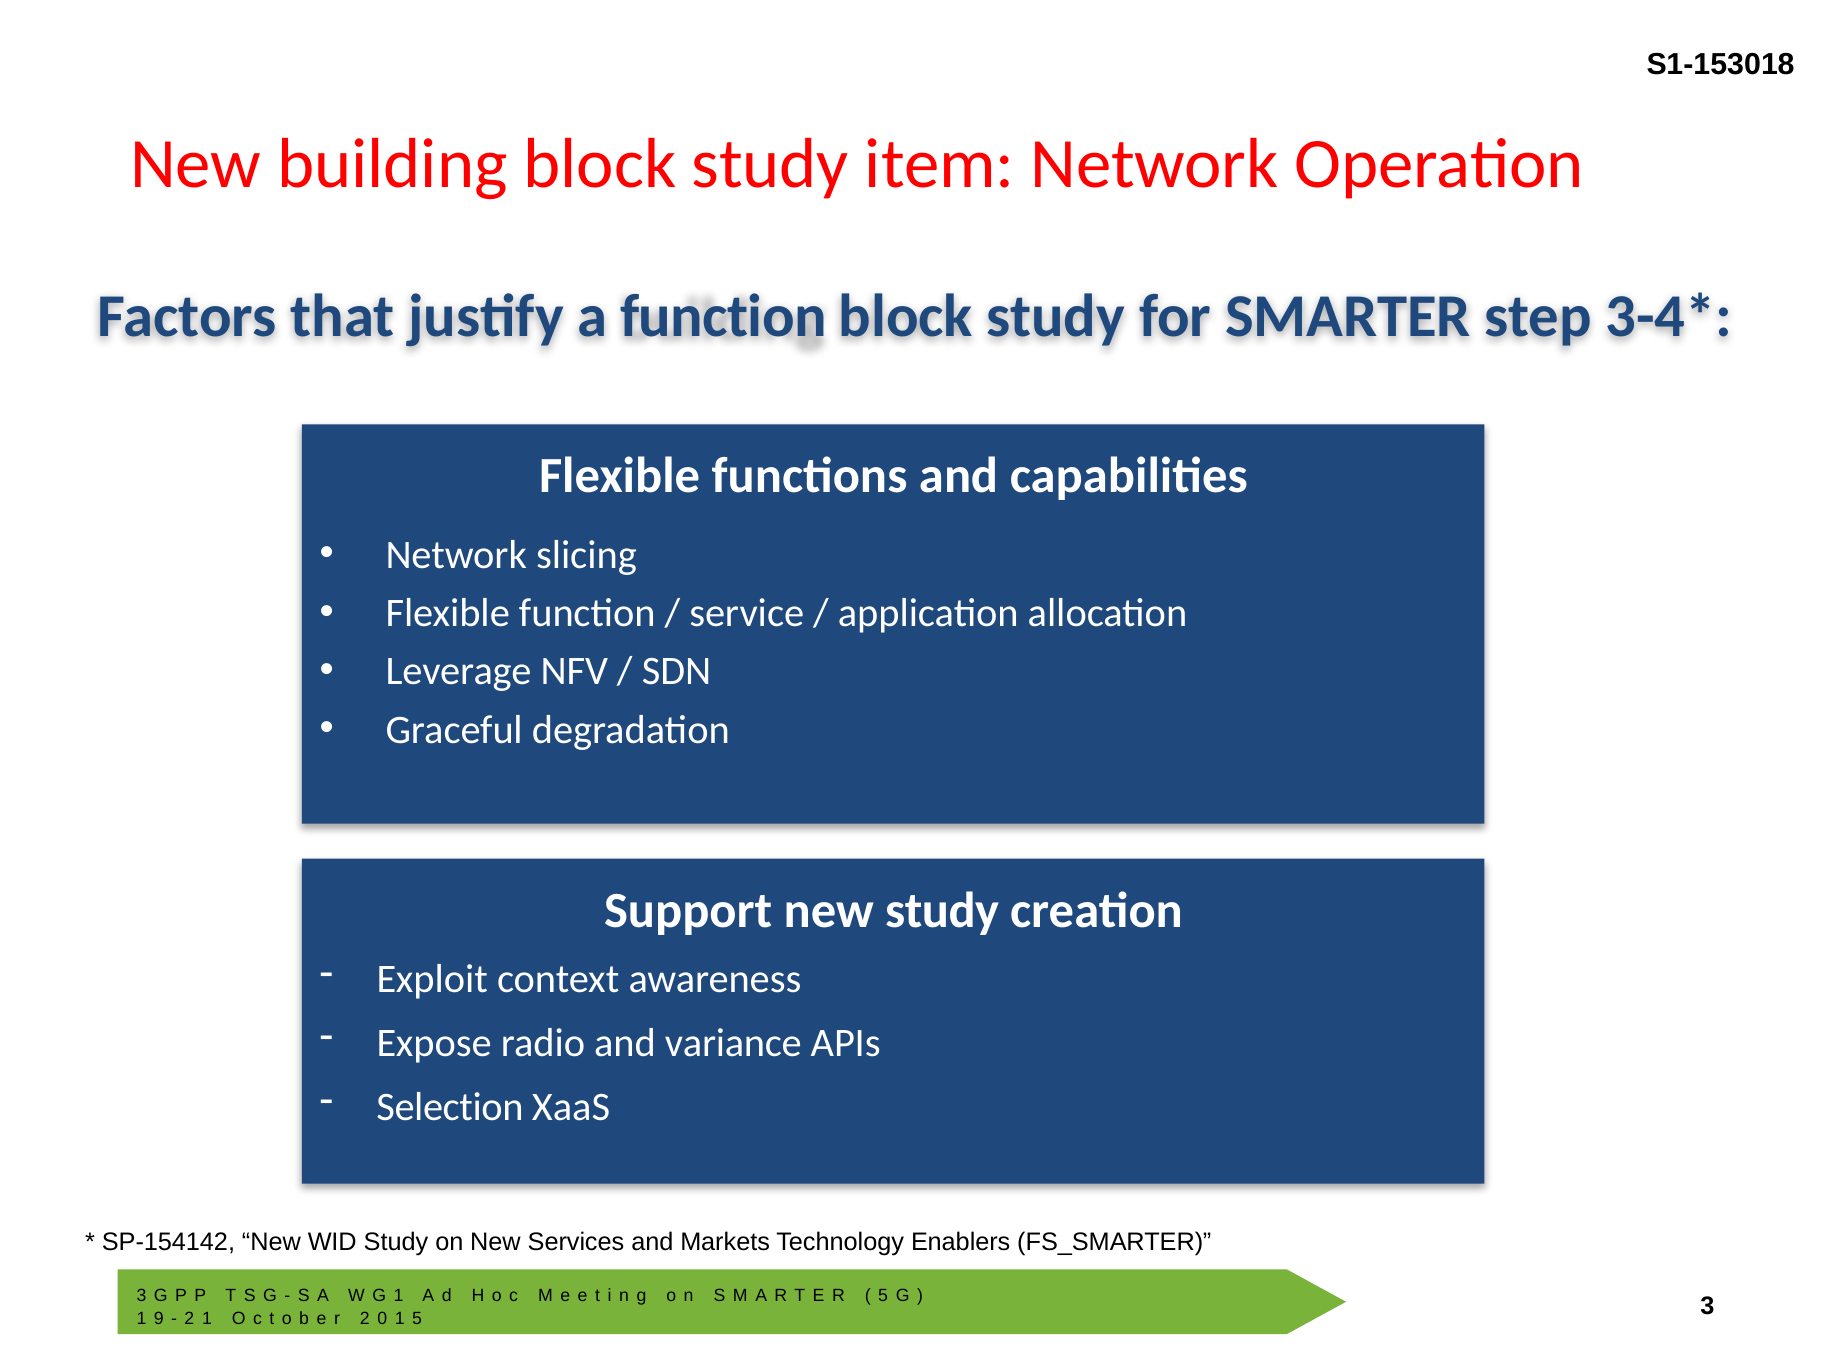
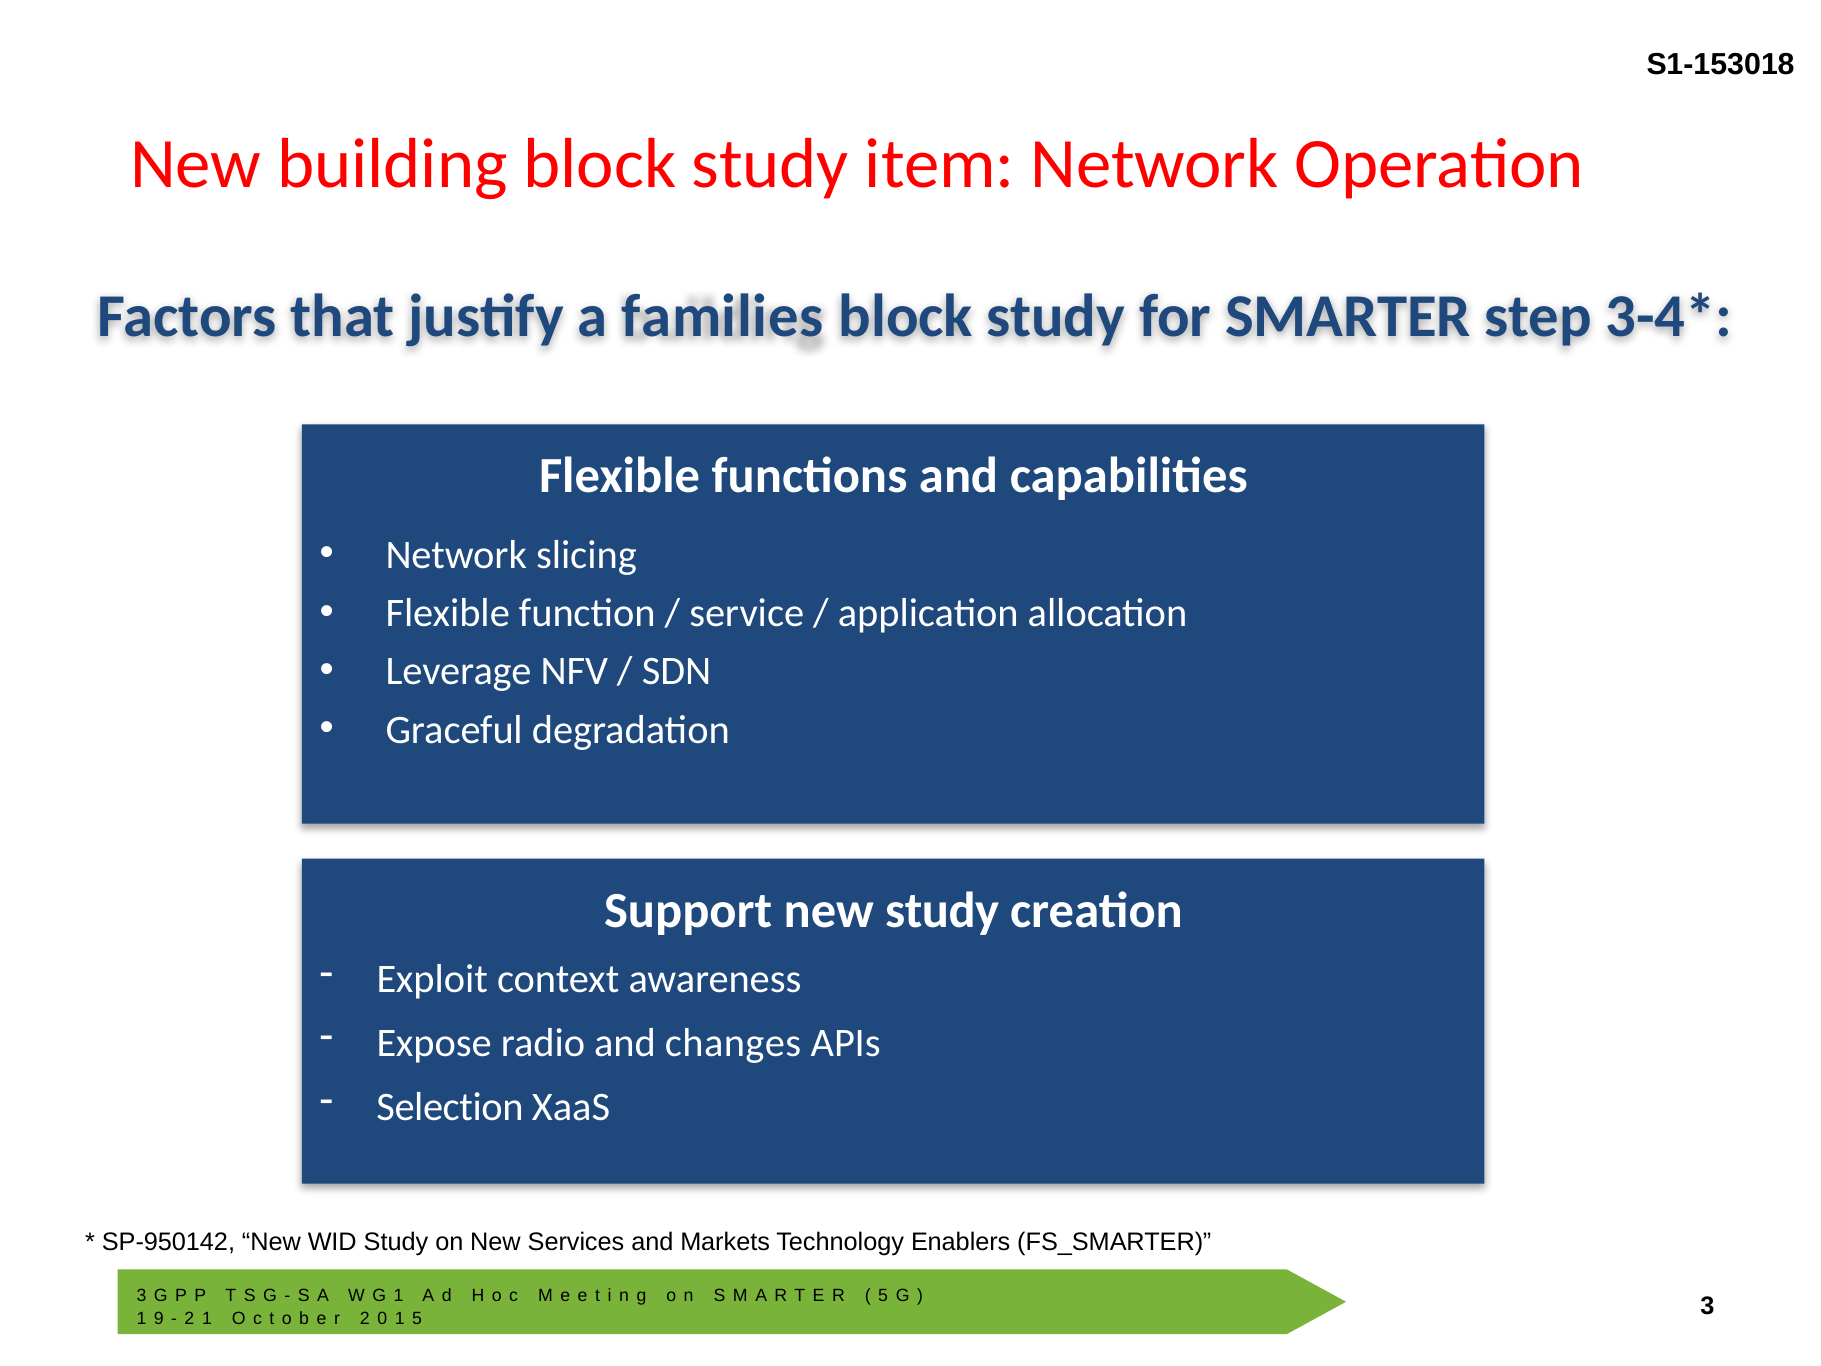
a function: function -> families (723, 316)
variance: variance -> changes (733, 1043)
SP-154142: SP-154142 -> SP-950142 (168, 1242)
